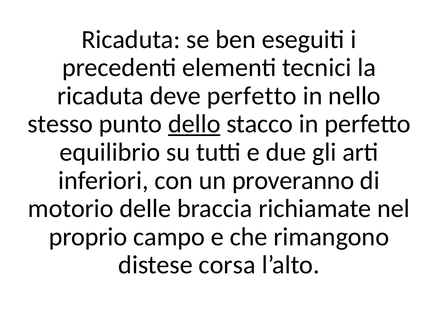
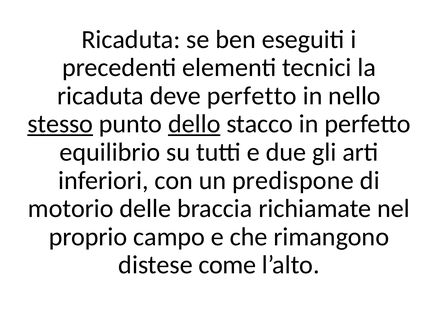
stesso underline: none -> present (60, 124)
proveranno: proveranno -> predispone (293, 181)
corsa: corsa -> come (227, 265)
